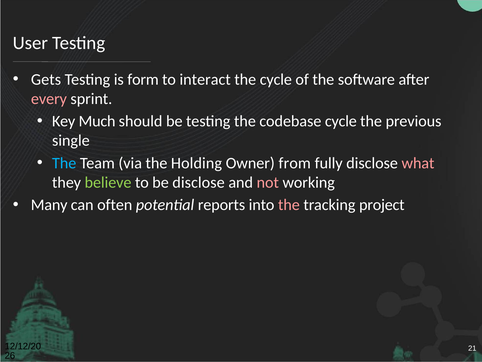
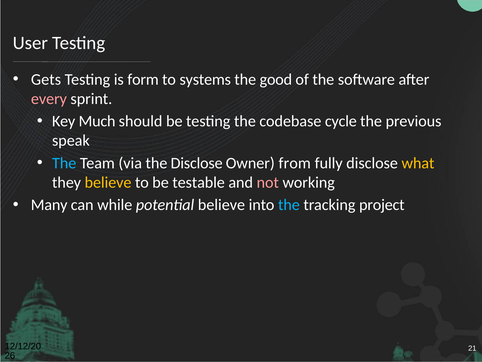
interact: interact -> systems (205, 79)
the cycle: cycle -> good (276, 79)
single: single -> speak (71, 140)
the Holding: Holding -> Disclose (197, 163)
what colour: pink -> yellow (418, 163)
believe colour: light green -> yellow (108, 182)
be disclose: disclose -> testable (199, 182)
often: often -> while (115, 205)
potential reports: reports -> believe (221, 205)
the colour: pink -> light blue (289, 205)
